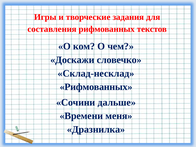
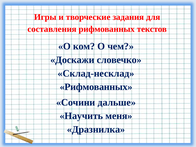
Времени: Времени -> Научить (81, 116)
